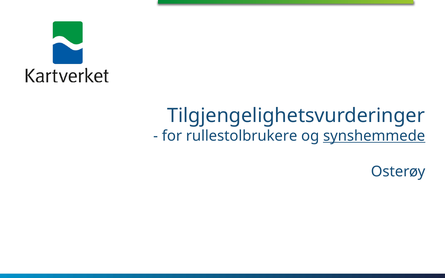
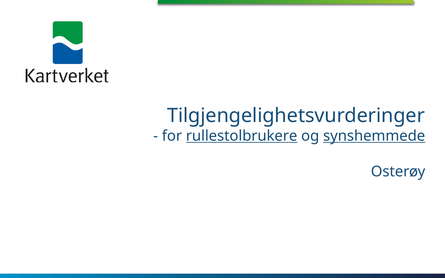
rullestolbrukere underline: none -> present (242, 136)
